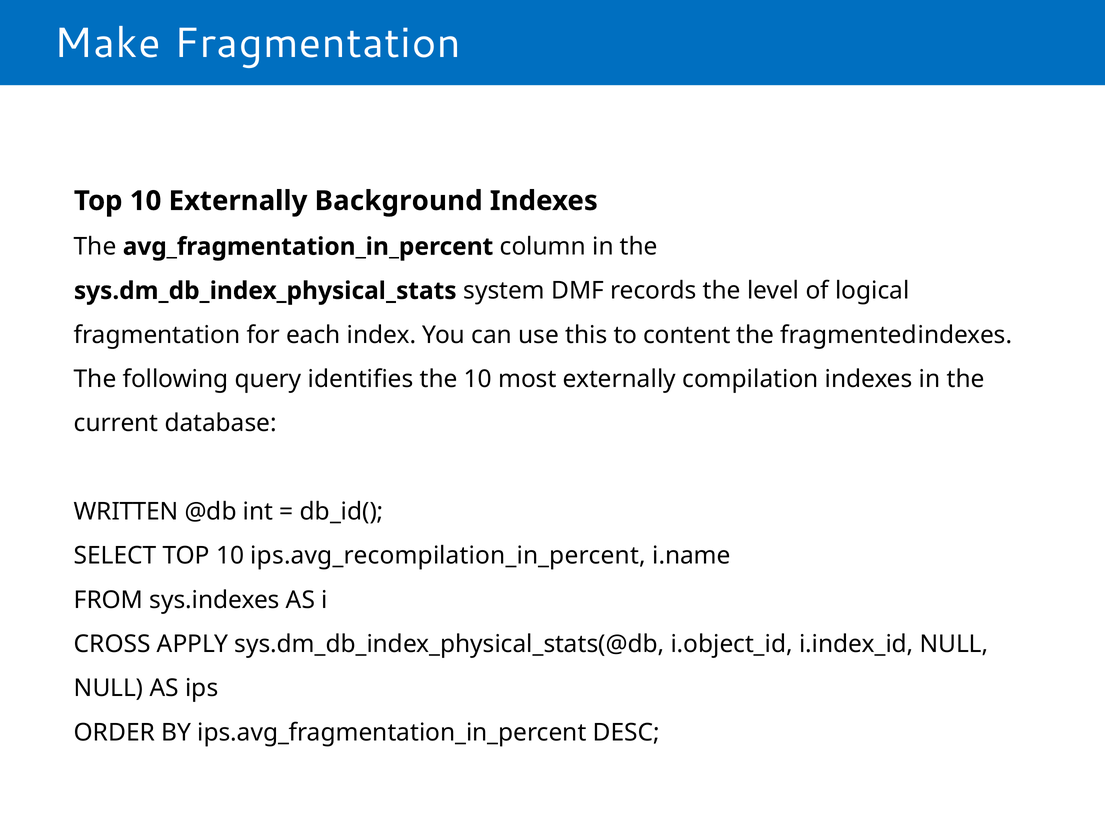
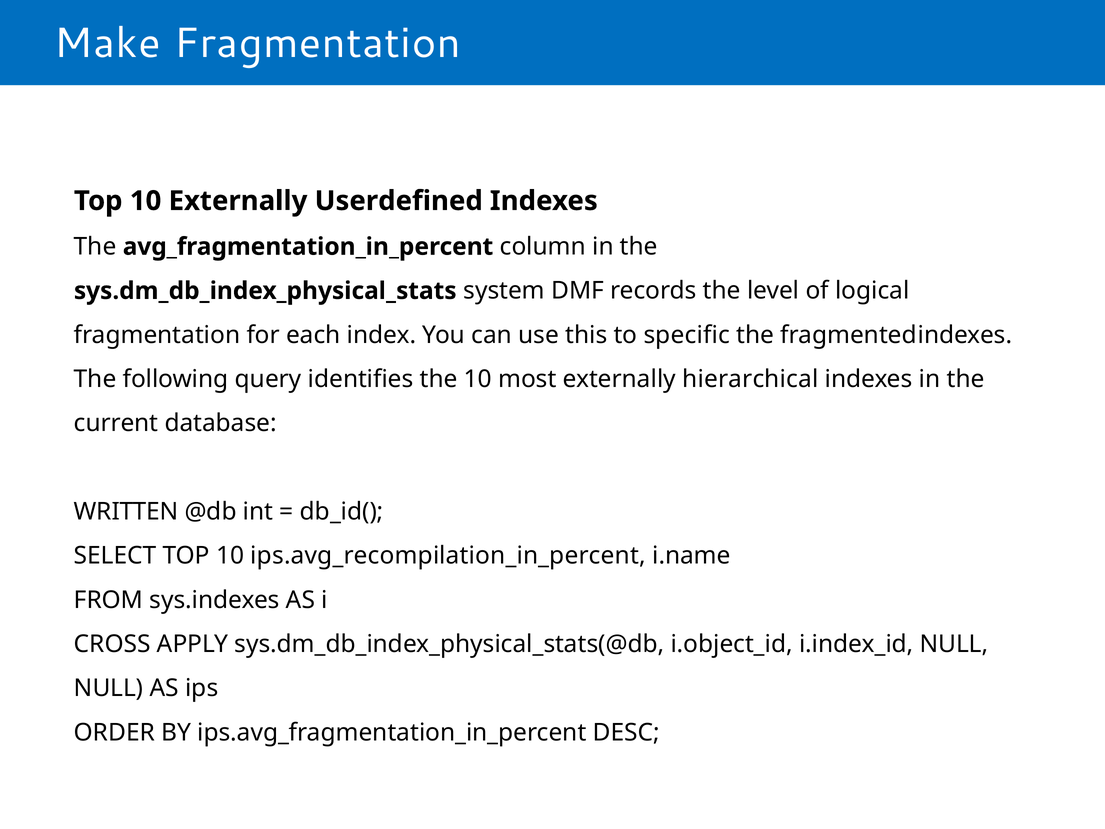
Background: Background -> Userdefined (399, 201)
content: content -> specific (687, 335)
compilation: compilation -> hierarchical (750, 379)
